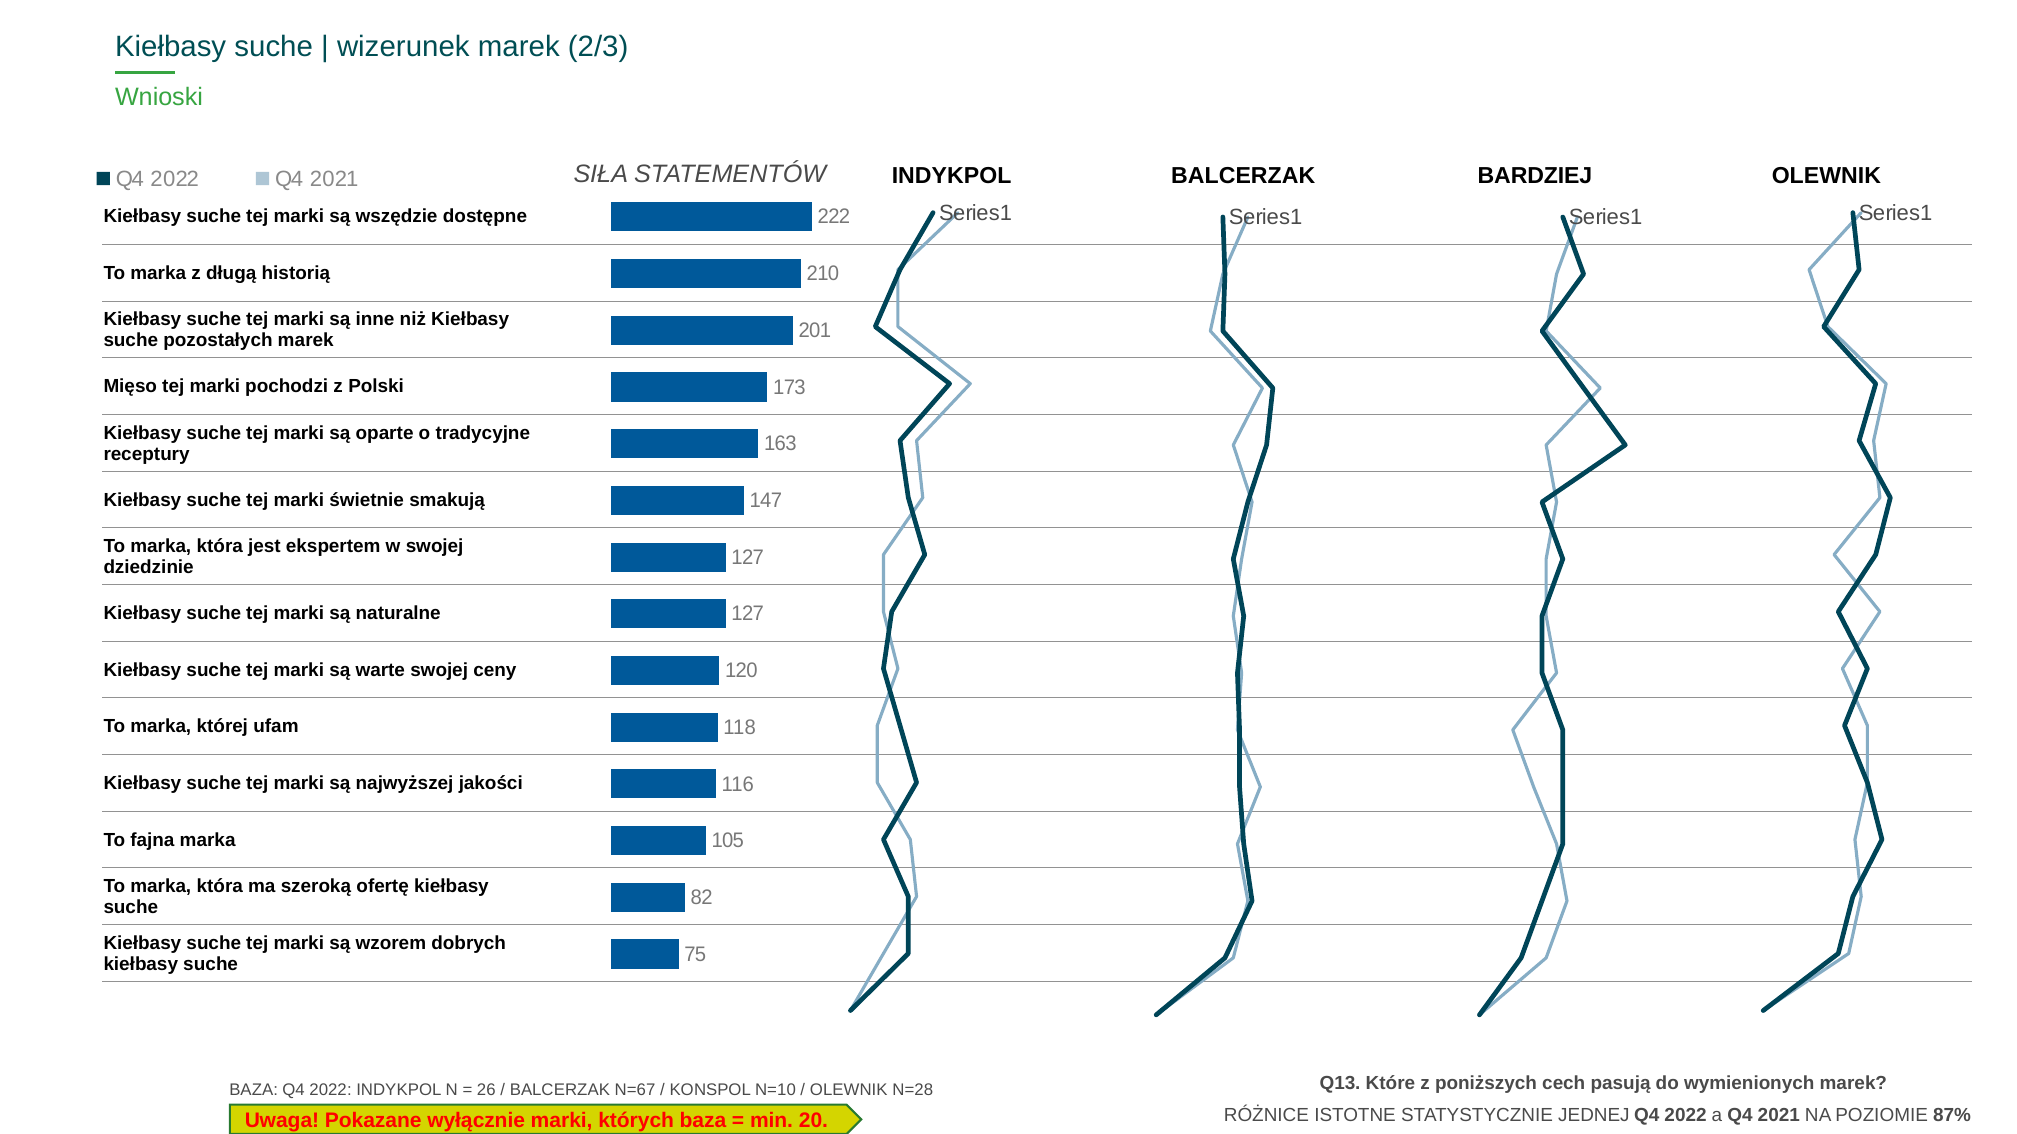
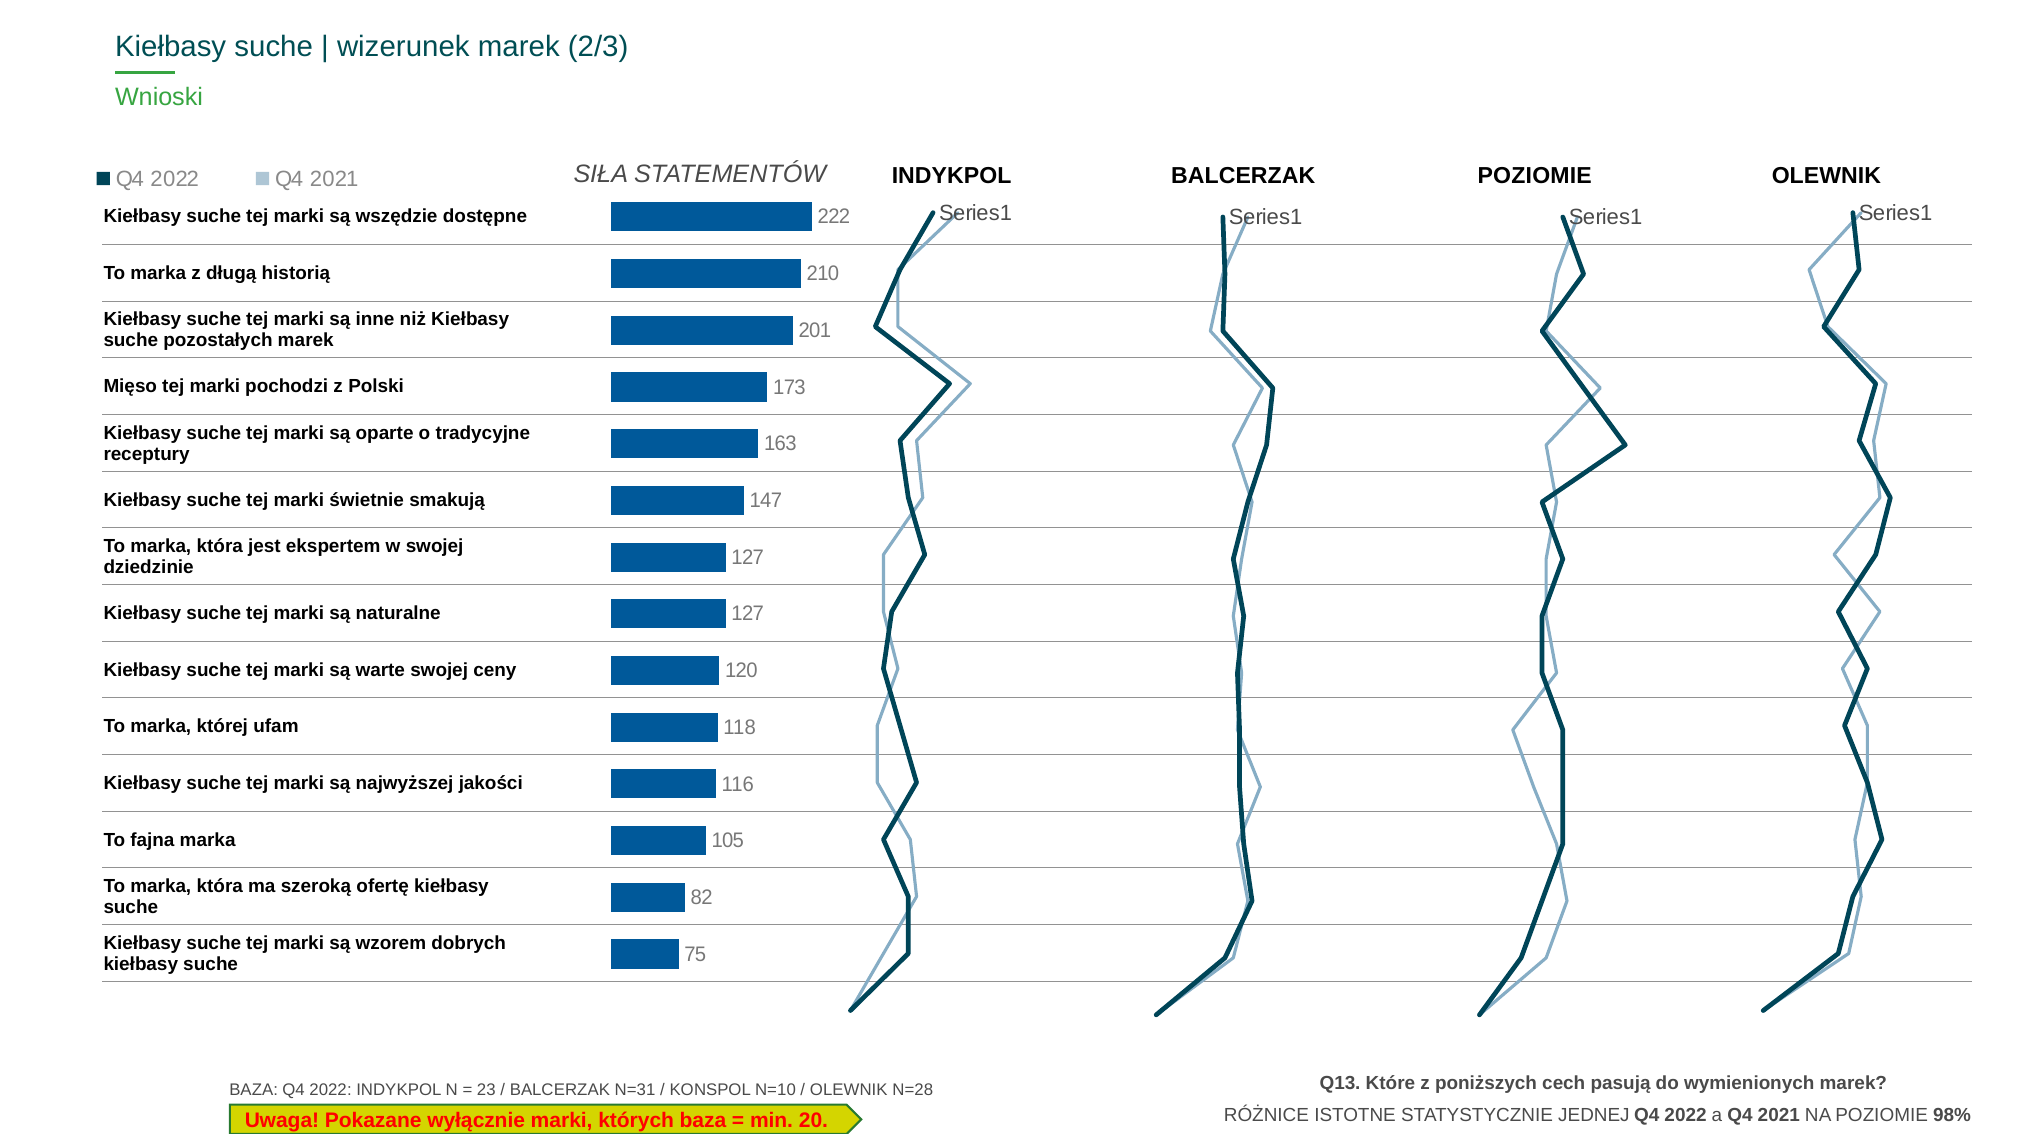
BALCERZAK BARDZIEJ: BARDZIEJ -> POZIOMIE (1535, 176)
26: 26 -> 23 (486, 1091)
N=67: N=67 -> N=31 (635, 1091)
87%: 87% -> 98% (1952, 1116)
